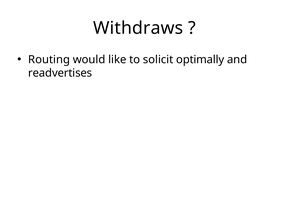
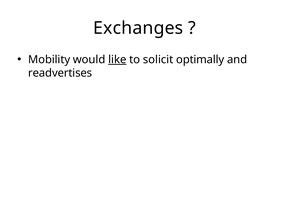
Withdraws: Withdraws -> Exchanges (138, 28)
Routing: Routing -> Mobility (49, 60)
like underline: none -> present (117, 60)
